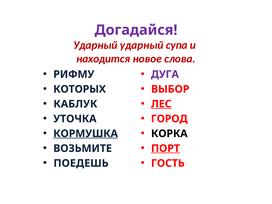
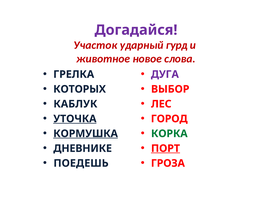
Ударный: Ударный -> Участок (95, 45)
супа: супа -> гурд (177, 45)
находится: находится -> животное (103, 59)
РИФМУ: РИФМУ -> ГРЕЛКА (74, 74)
ЛЕС underline: present -> none (161, 104)
УТОЧКА underline: none -> present (75, 119)
КОРКА colour: black -> green (169, 134)
ВОЗЬМИТЕ: ВОЗЬМИТЕ -> ДНЕВНИКЕ (83, 148)
ГОСТЬ: ГОСТЬ -> ГРОЗА (168, 163)
